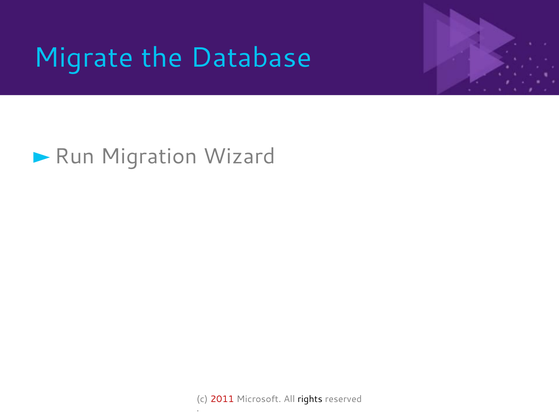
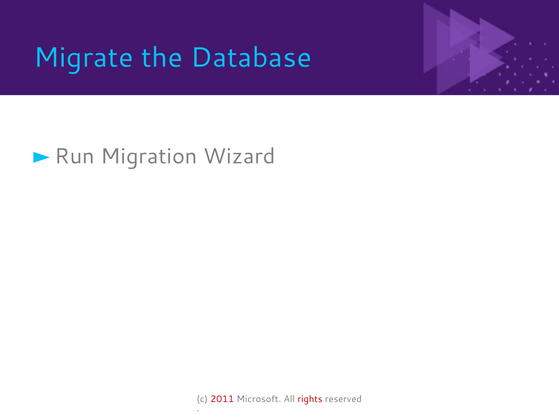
rights colour: black -> red (310, 399)
